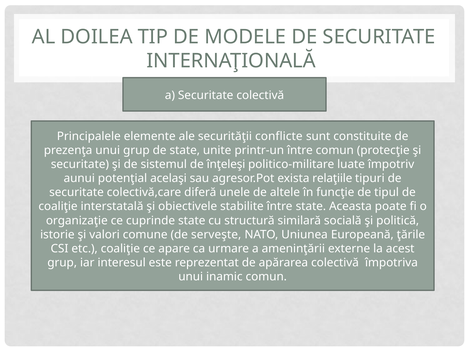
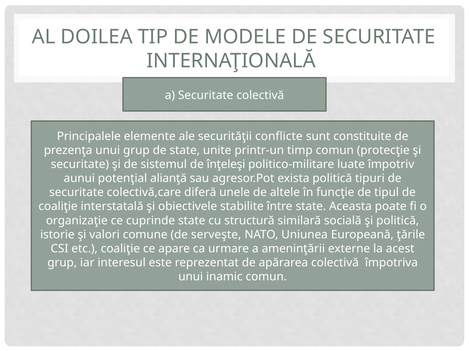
printr-un între: între -> timp (300, 151)
acelaşi: acelaşi -> alianţă (168, 179)
exista relaţiile: relaţiile -> politică (332, 179)
